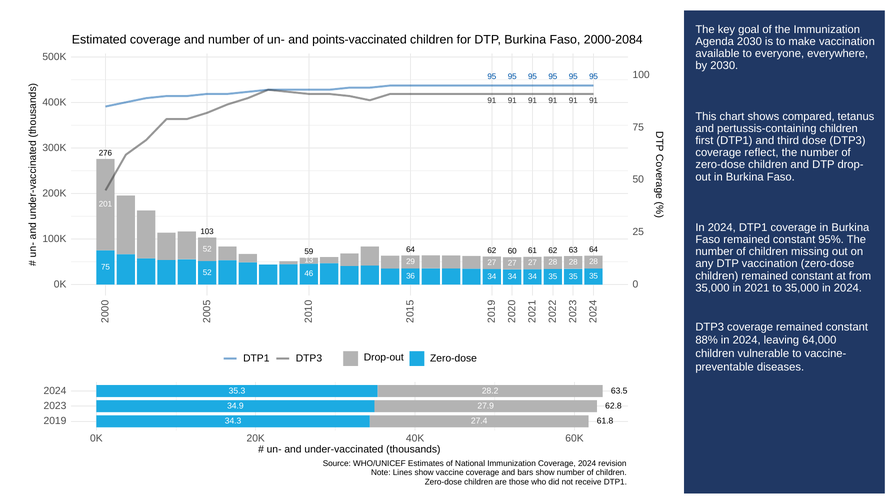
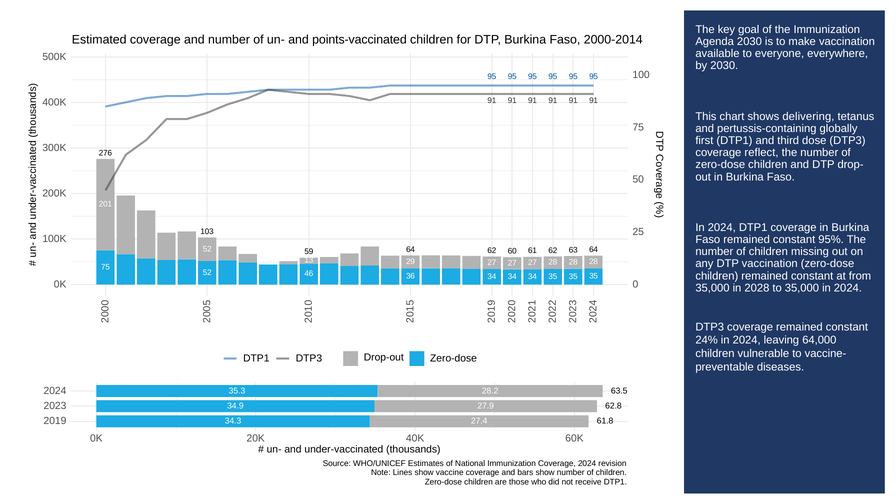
2000-2084: 2000-2084 -> 2000-2014 (613, 40)
compared: compared -> delivering (808, 116)
pertussis-containing children: children -> globally (839, 128)
2021: 2021 -> 2028 (757, 288)
88%: 88% -> 24% (707, 340)
